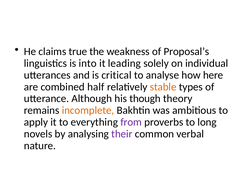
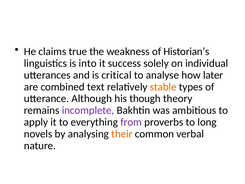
Proposal’s: Proposal’s -> Historian’s (186, 51)
leading: leading -> success (124, 63)
here: here -> later (213, 75)
half: half -> text (96, 87)
incomplete colour: orange -> purple (88, 110)
their colour: purple -> orange (122, 134)
